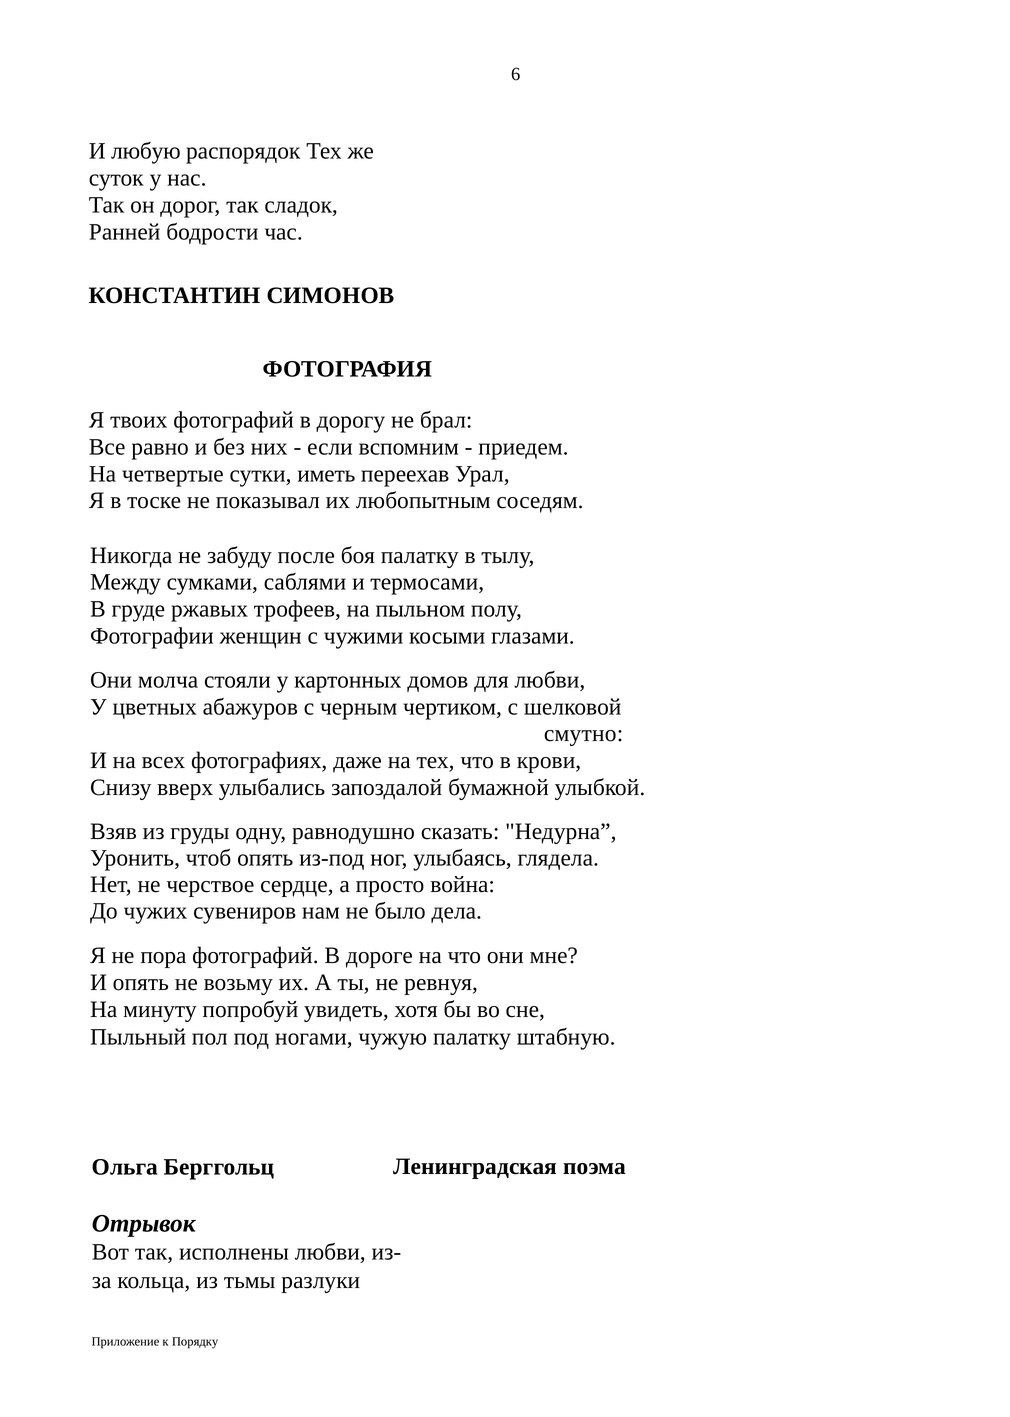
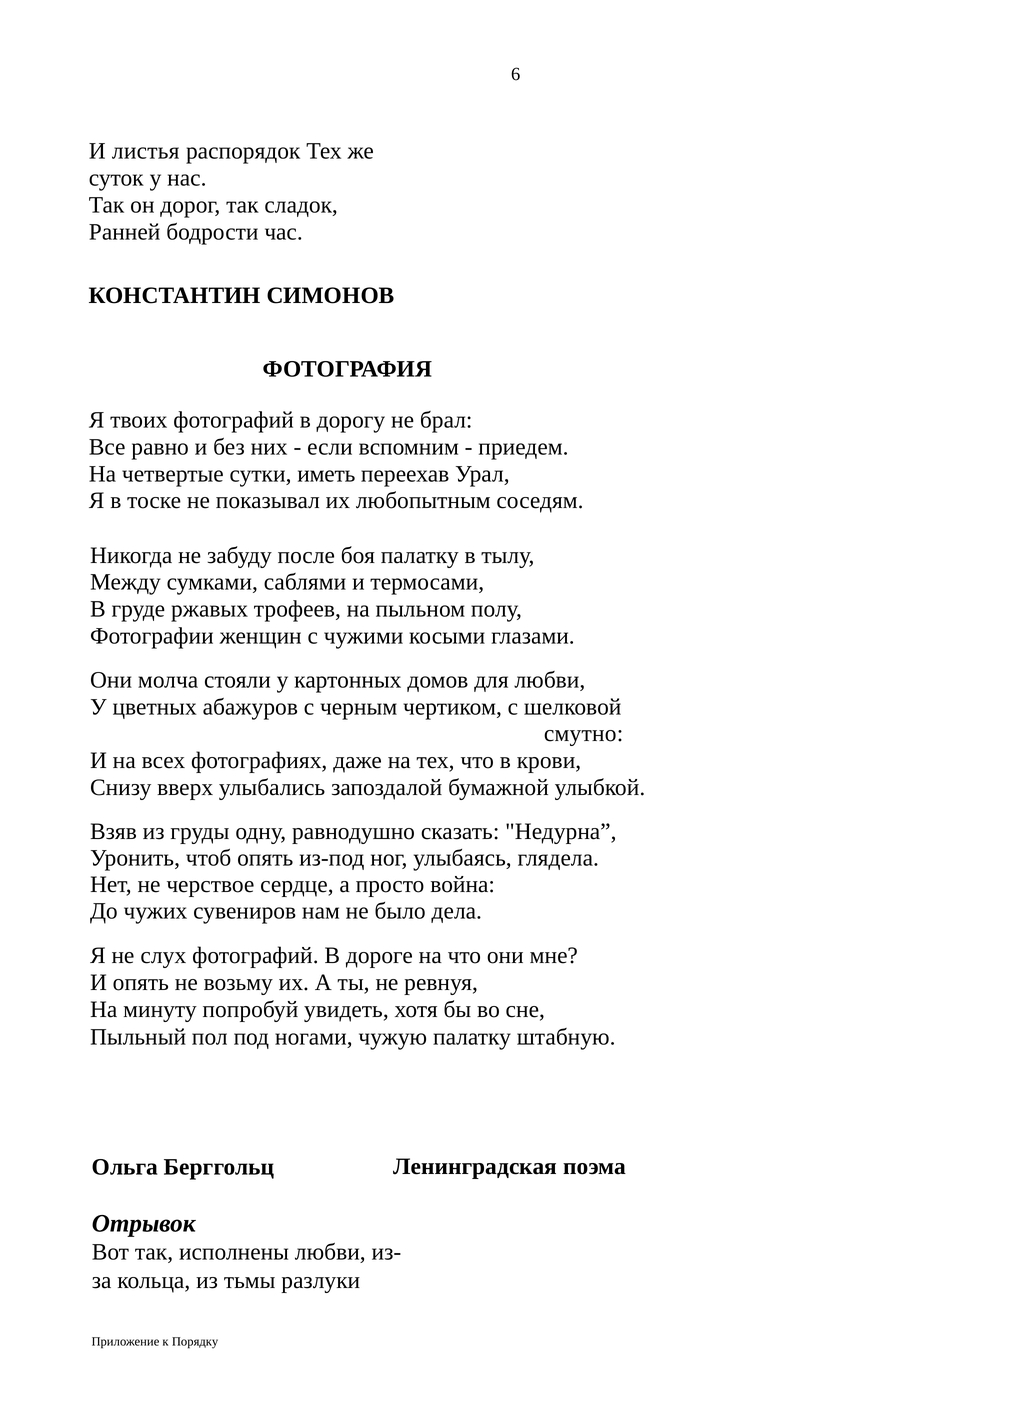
любую: любую -> листья (146, 151)
пора: пора -> слух (163, 956)
